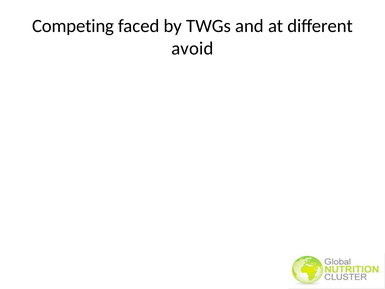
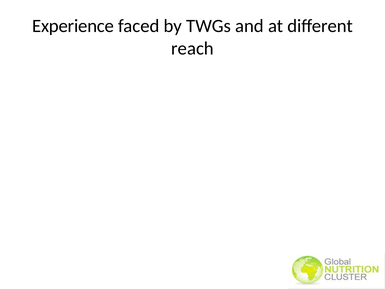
Competing: Competing -> Experience (73, 26)
avoid: avoid -> reach (192, 48)
